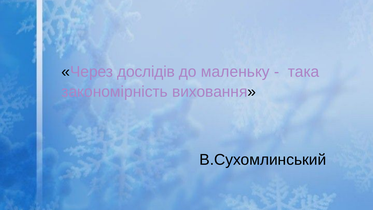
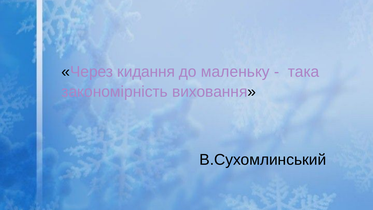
дослідів: дослідів -> кидання (146, 72)
